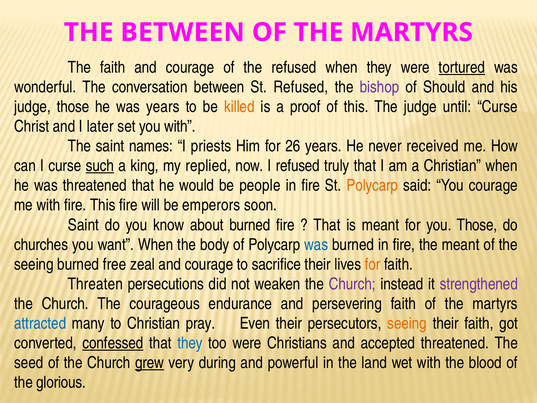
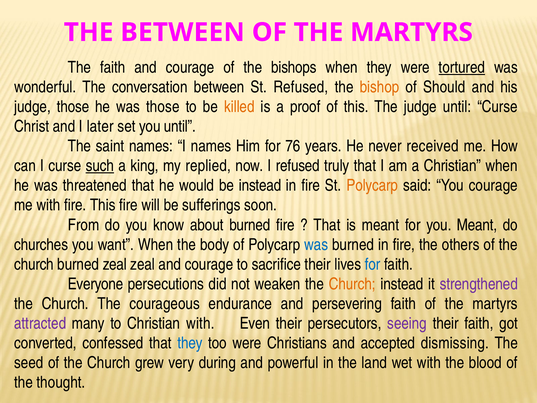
the refused: refused -> bishops (294, 67)
bishop colour: purple -> orange (380, 87)
was years: years -> those (163, 107)
you with: with -> until (180, 126)
I priests: priests -> names (211, 146)
26: 26 -> 76 (293, 146)
be people: people -> instead (260, 185)
emperors: emperors -> sufferings (211, 205)
Saint: Saint -> From (84, 225)
you Those: Those -> Meant (477, 225)
the meant: meant -> others (461, 244)
seeing: seeing -> church (34, 264)
burned free: free -> zeal (115, 264)
for colour: orange -> blue (373, 264)
Threaten: Threaten -> Everyone (96, 284)
Church colour: purple -> orange (352, 284)
attracted colour: blue -> purple (40, 323)
Christian pray: pray -> with (200, 323)
seeing colour: orange -> purple (407, 323)
confessed underline: present -> none (113, 343)
accepted threatened: threatened -> dismissing (455, 343)
grew underline: present -> none (150, 363)
glorious: glorious -> thought (61, 382)
